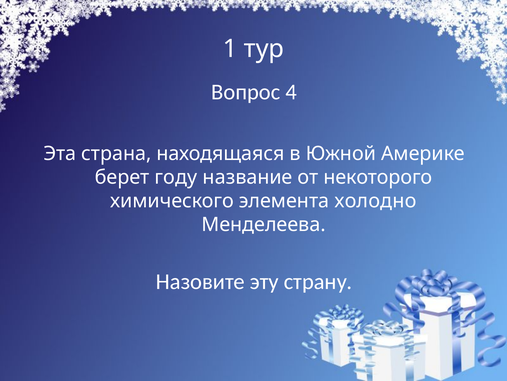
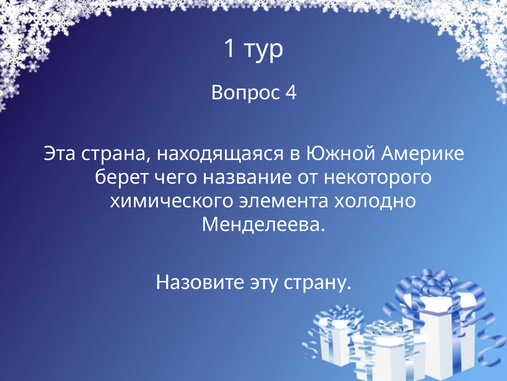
году: году -> чего (176, 177)
